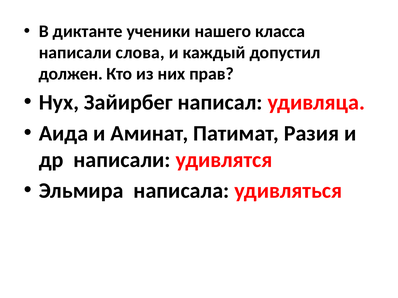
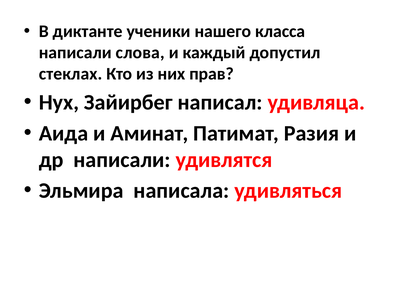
должен: должен -> стеклах (71, 74)
